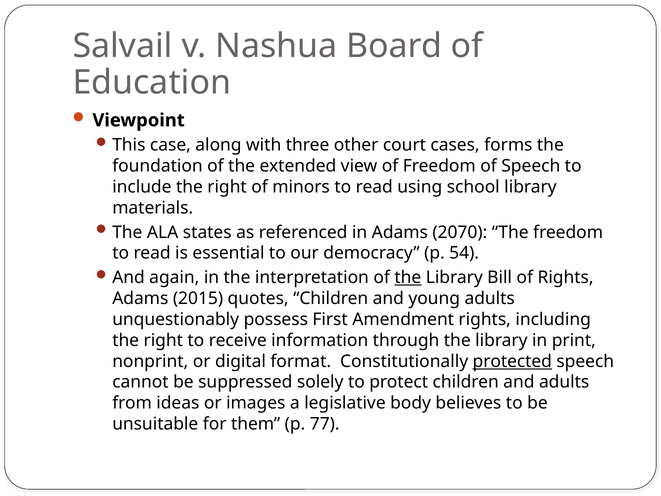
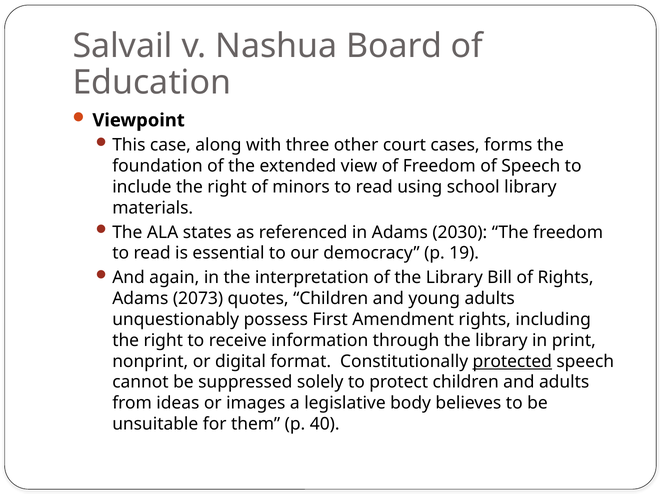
2070: 2070 -> 2030 (460, 232)
54: 54 -> 19 (464, 253)
the underline: present -> none (408, 277)
2015: 2015 -> 2073 (198, 298)
77: 77 -> 40 (325, 424)
